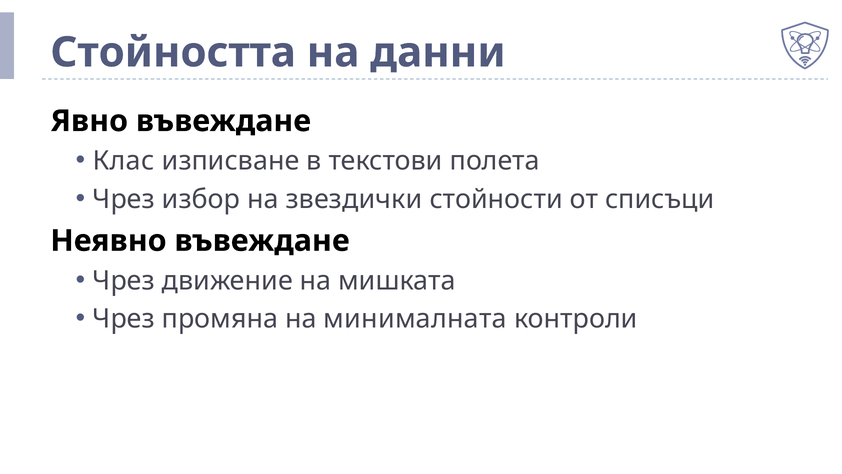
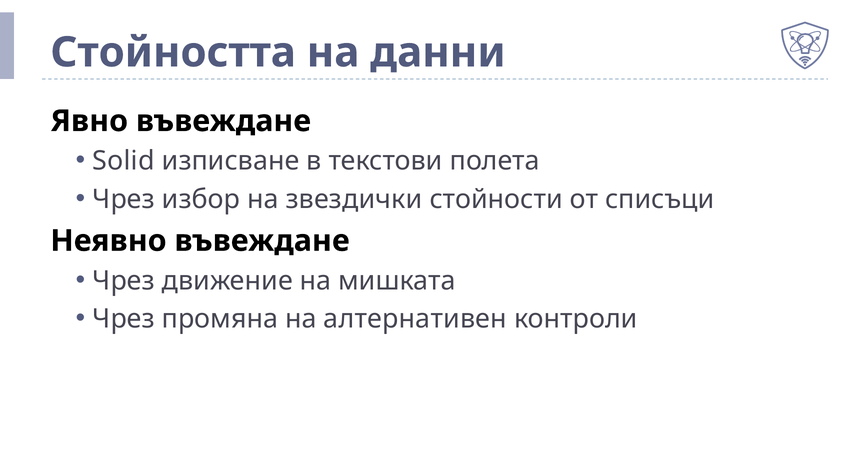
Клас: Клас -> Solid (124, 161)
минималната: минималната -> алтернативен (415, 319)
